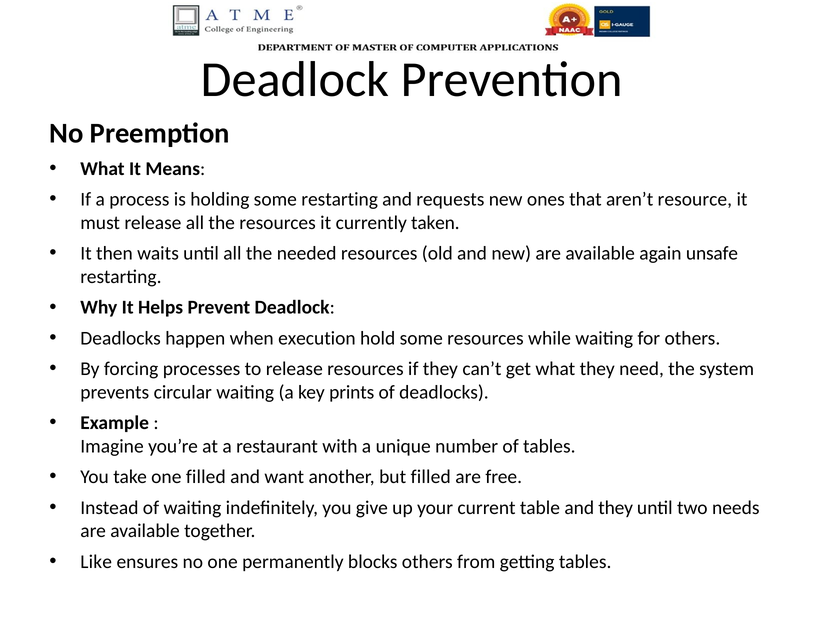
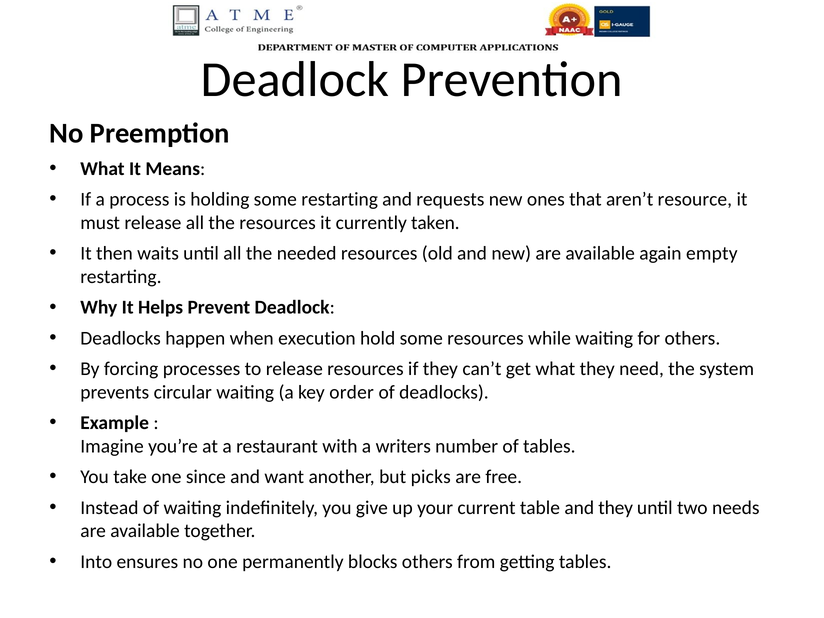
unsafe: unsafe -> empty (712, 253)
prints: prints -> order (352, 392)
unique: unique -> writers (403, 446)
one filled: filled -> since (206, 477)
but filled: filled -> picks (431, 477)
Like: Like -> Into (96, 562)
